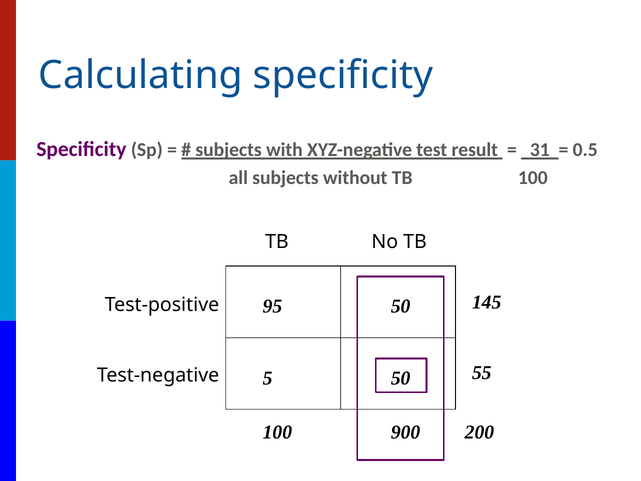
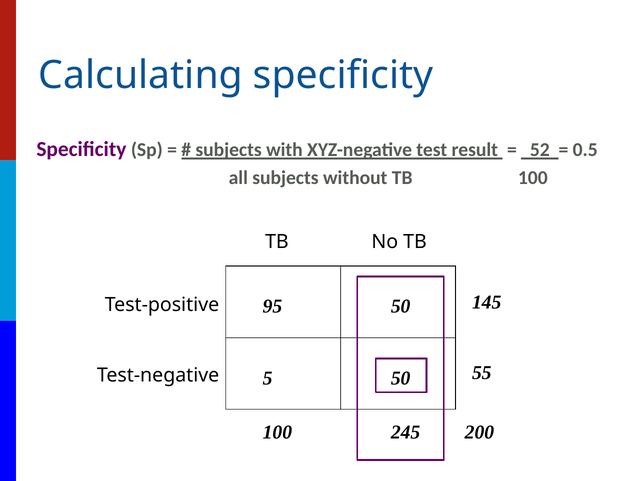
31: 31 -> 52 (540, 150)
900: 900 -> 245 (406, 432)
